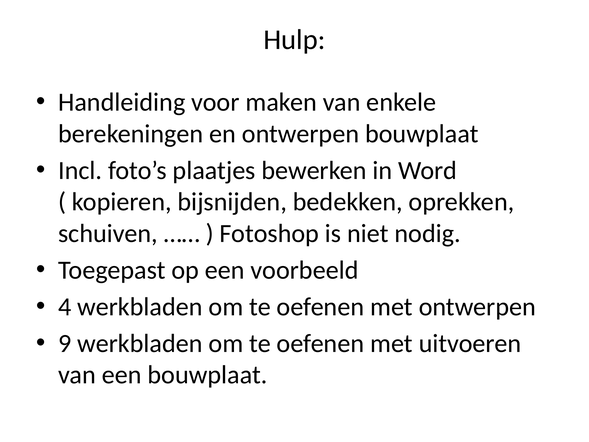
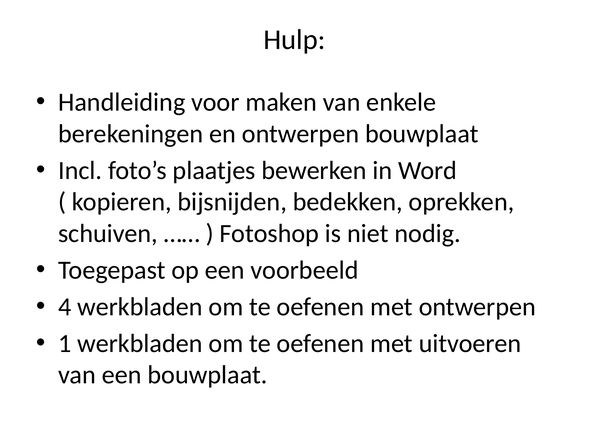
9: 9 -> 1 (65, 343)
